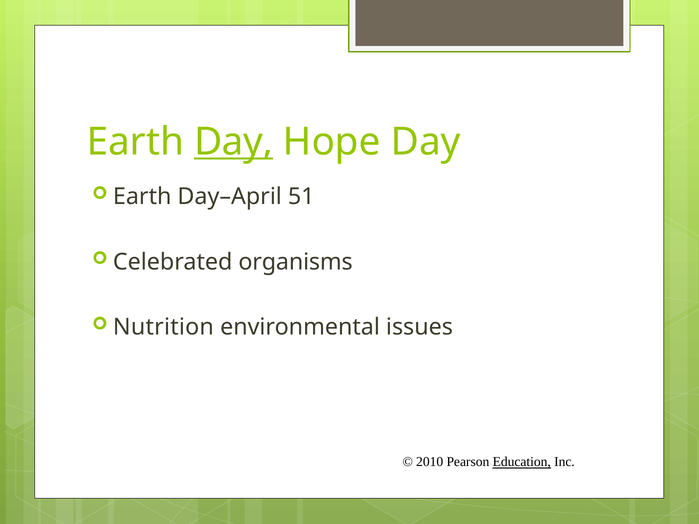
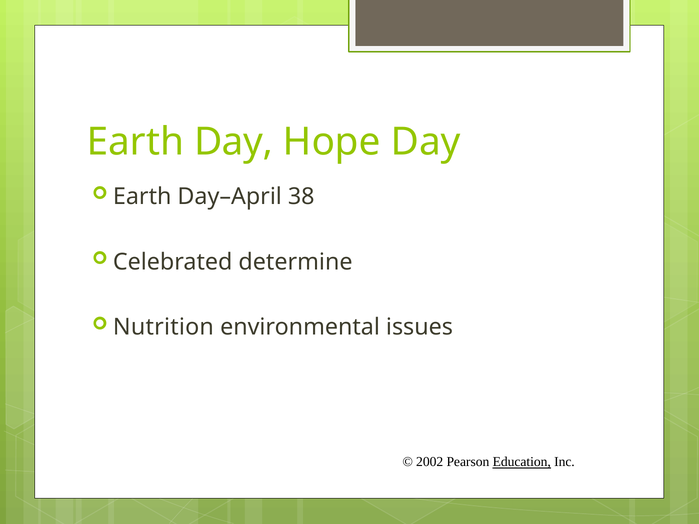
Day underline: present -> none (234, 142)
51: 51 -> 38 (301, 197)
organisms: organisms -> determine (296, 262)
2010: 2010 -> 2002 (430, 462)
